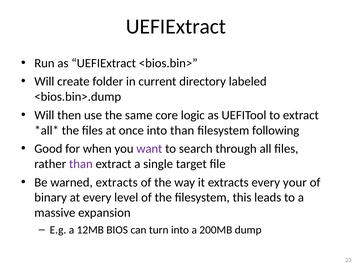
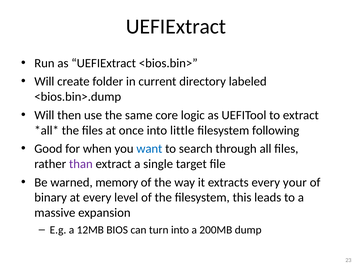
into than: than -> little (182, 130)
want colour: purple -> blue (149, 149)
warned extracts: extracts -> memory (117, 182)
